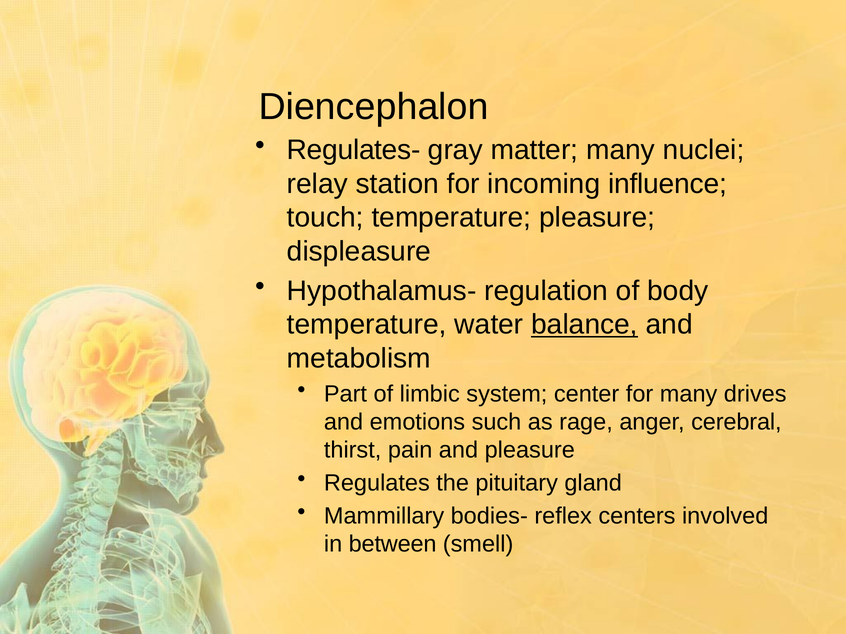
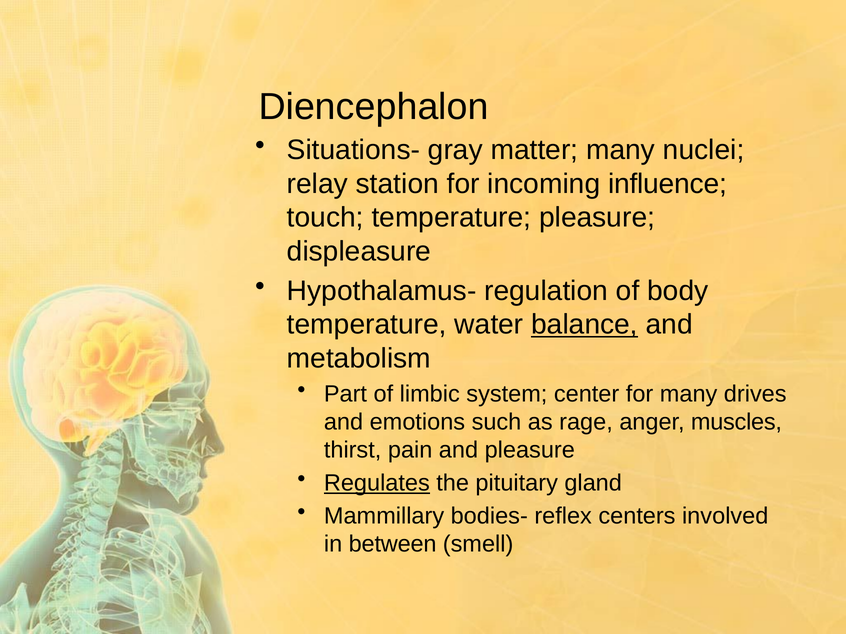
Regulates-: Regulates- -> Situations- (354, 150)
cerebral: cerebral -> muscles (736, 422)
Regulates underline: none -> present (377, 483)
